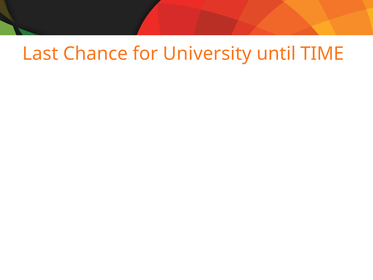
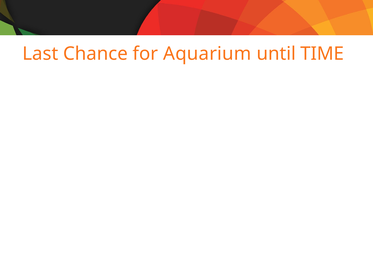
University: University -> Aquarium (207, 54)
